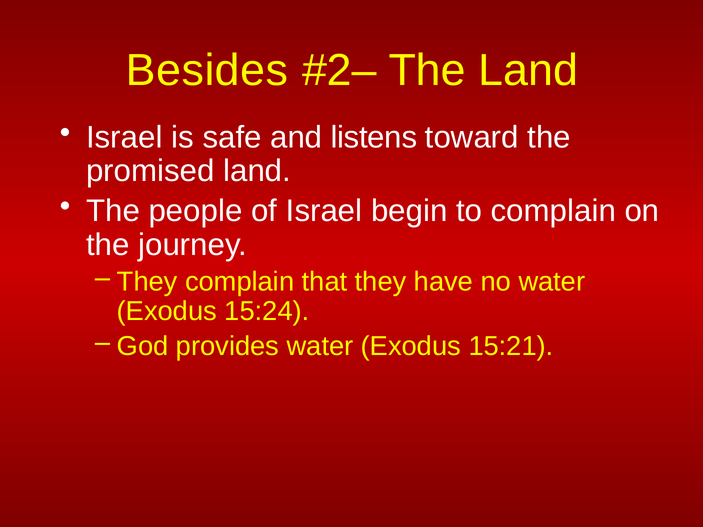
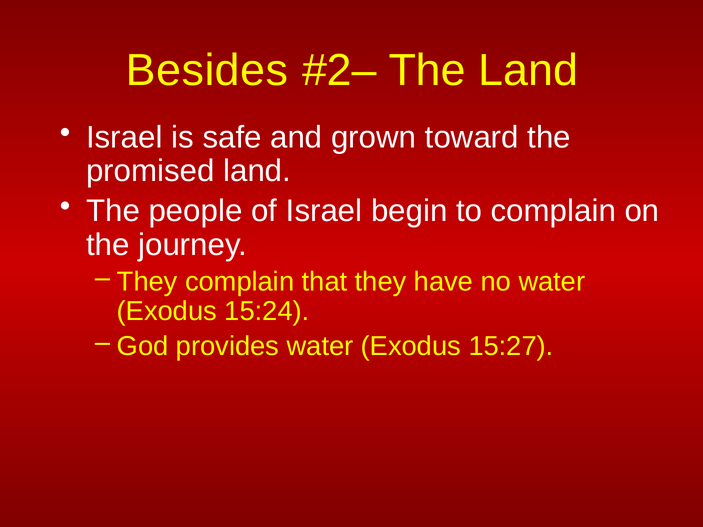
listens: listens -> grown (374, 137)
15:21: 15:21 -> 15:27 (511, 347)
